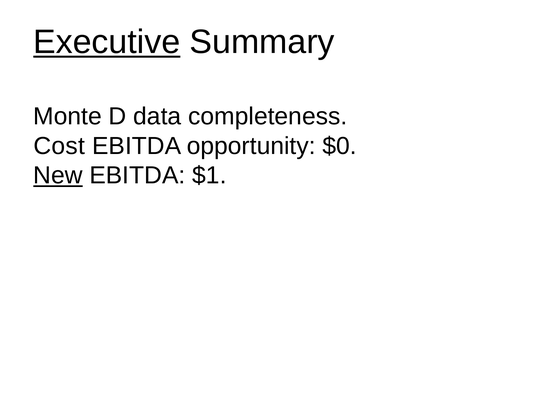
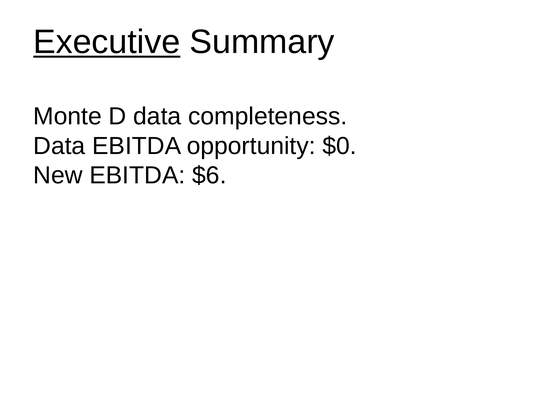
Cost: Cost -> Data (59, 146)
New underline: present -> none (58, 176)
$1: $1 -> $6 (209, 176)
